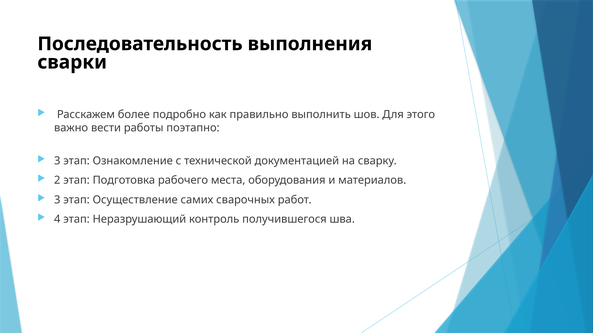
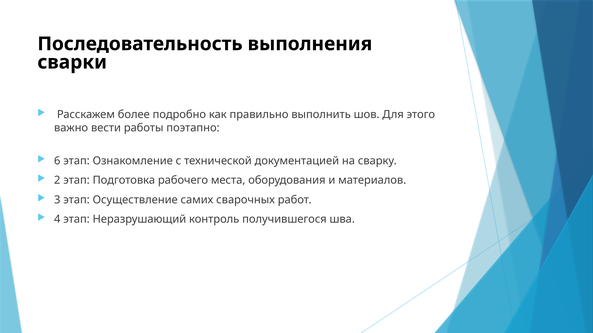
3: 3 -> 6 (57, 161)
